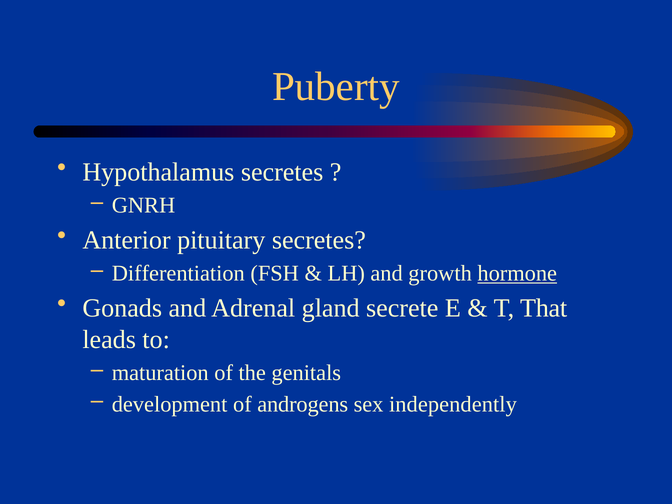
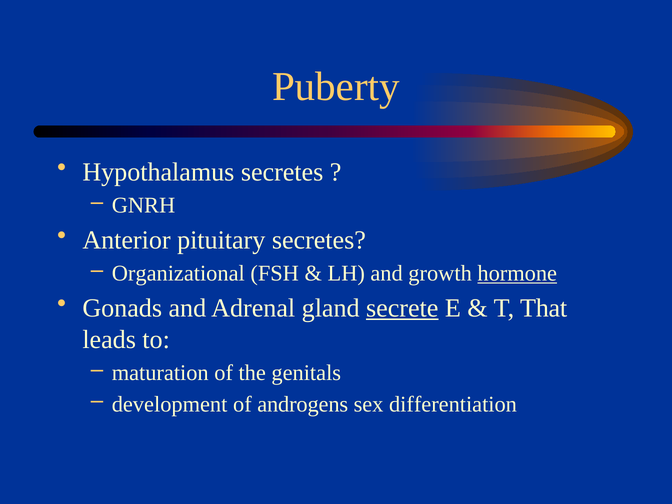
Differentiation: Differentiation -> Organizational (178, 273)
secrete underline: none -> present (402, 308)
independently: independently -> differentiation (453, 404)
